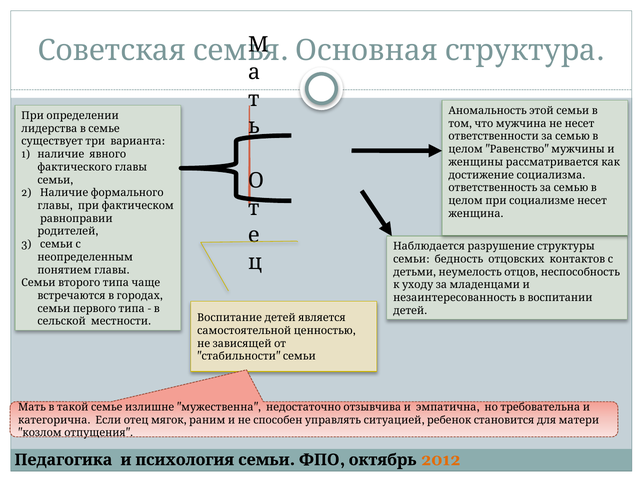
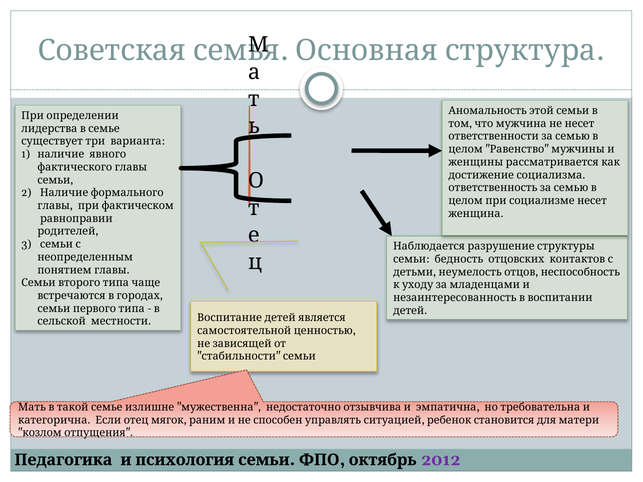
2012 colour: orange -> purple (441, 460)
